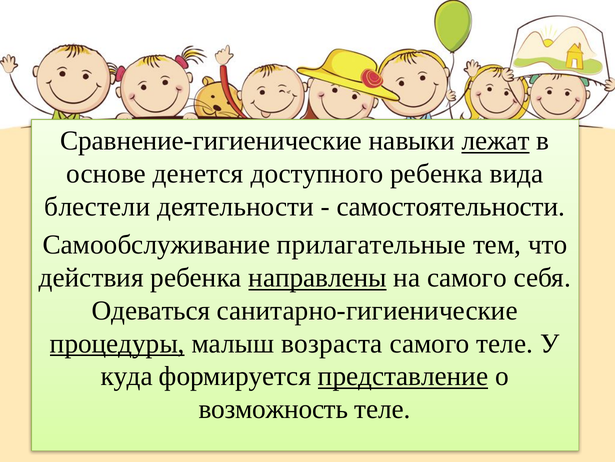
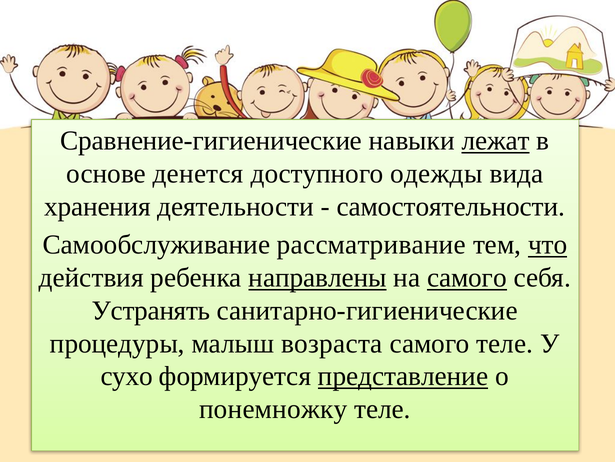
доступного ребенка: ребенка -> одежды (436, 173)
блестели: блестели -> хранения (98, 206)
прилагательные: прилагательные -> рассматривание (371, 245)
что underline: none -> present (548, 245)
самого underline: none -> present (467, 277)
Одеваться: Одеваться -> Устранять (151, 310)
процедуры underline: present -> none (117, 343)
куда: куда -> сухо (127, 376)
возможность: возможность -> понемножку (273, 409)
